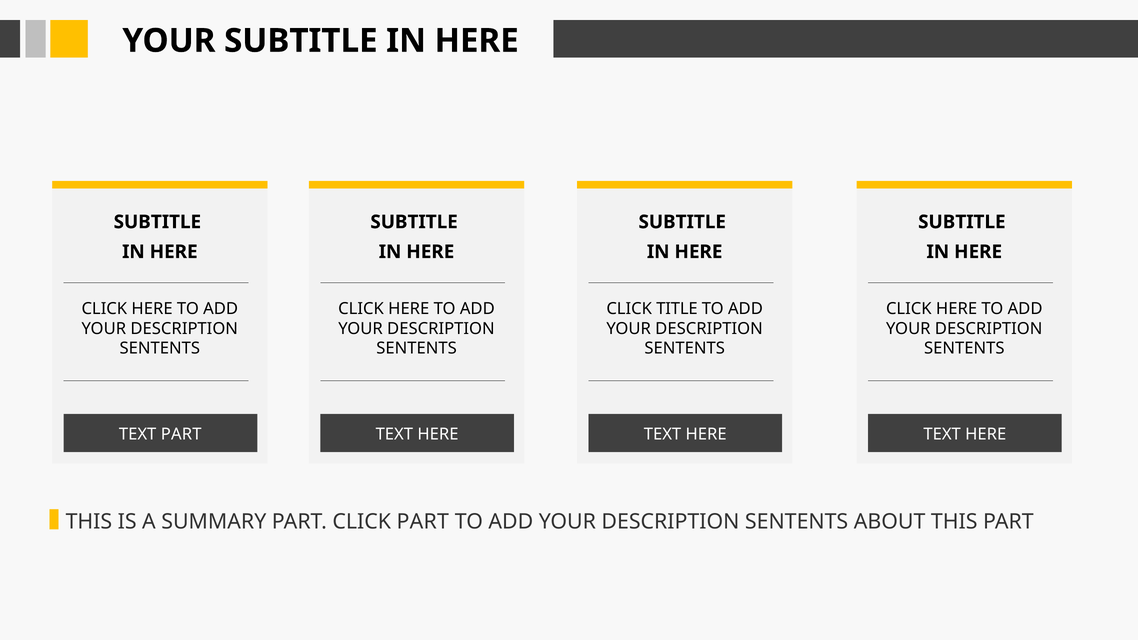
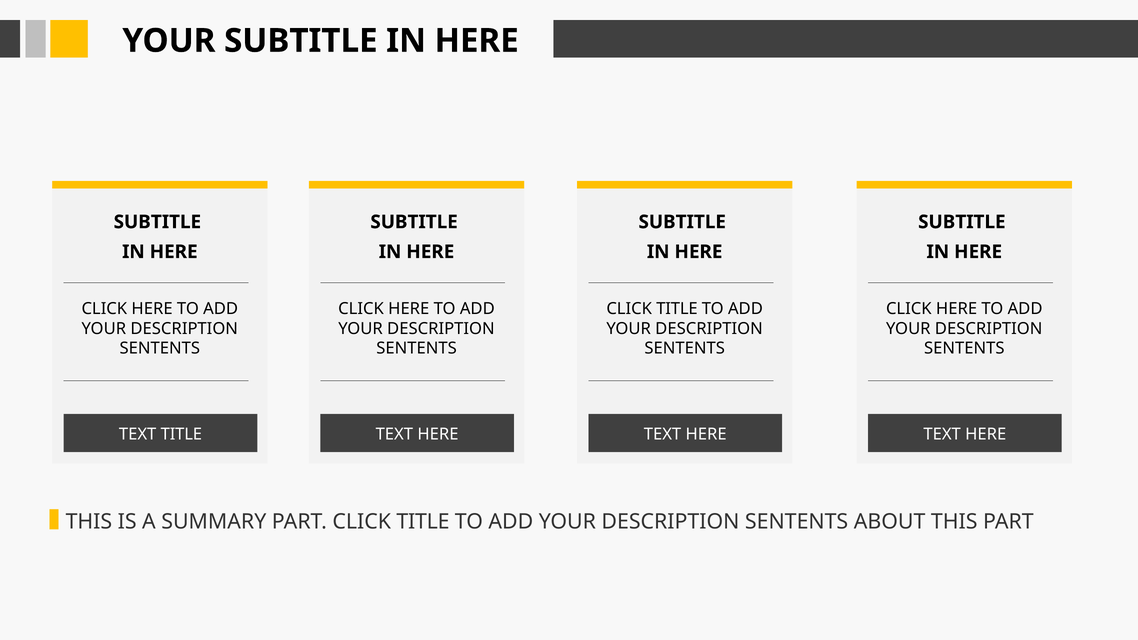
TEXT PART: PART -> TITLE (181, 434)
PART CLICK PART: PART -> TITLE (423, 522)
